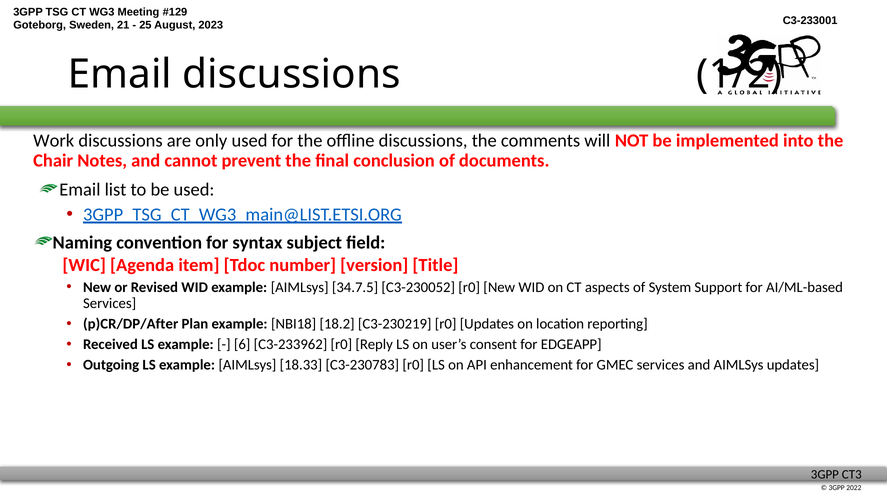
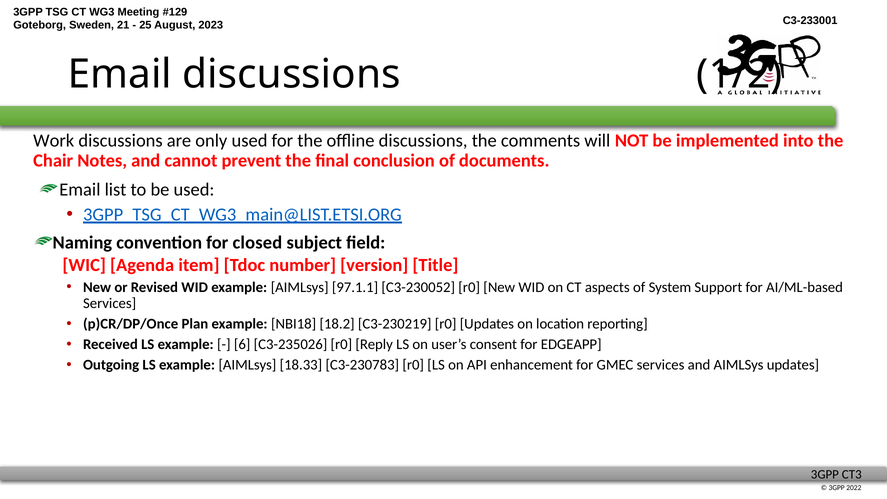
syntax: syntax -> closed (257, 243)
34.7.5: 34.7.5 -> 97.1.1 (355, 287)
p)CR/DP/After: p)CR/DP/After -> p)CR/DP/Once (131, 324)
C3-233962: C3-233962 -> C3-235026 (290, 344)
